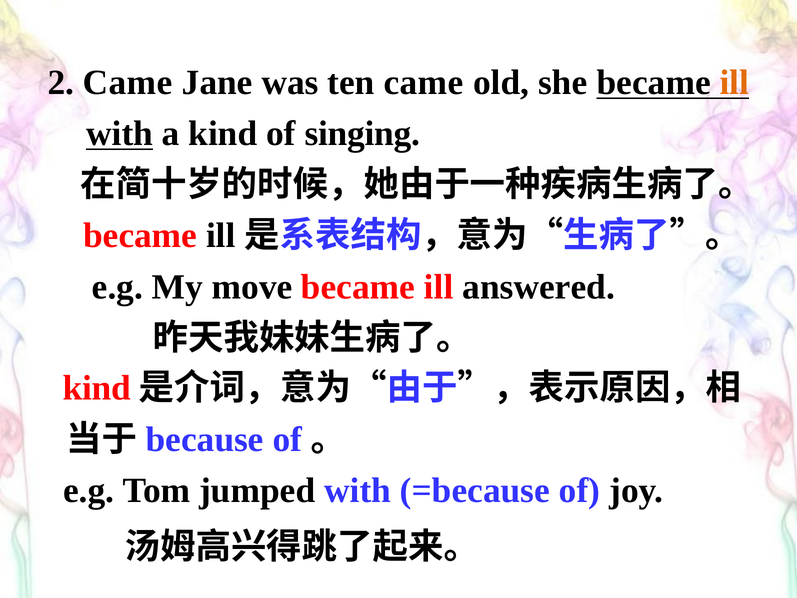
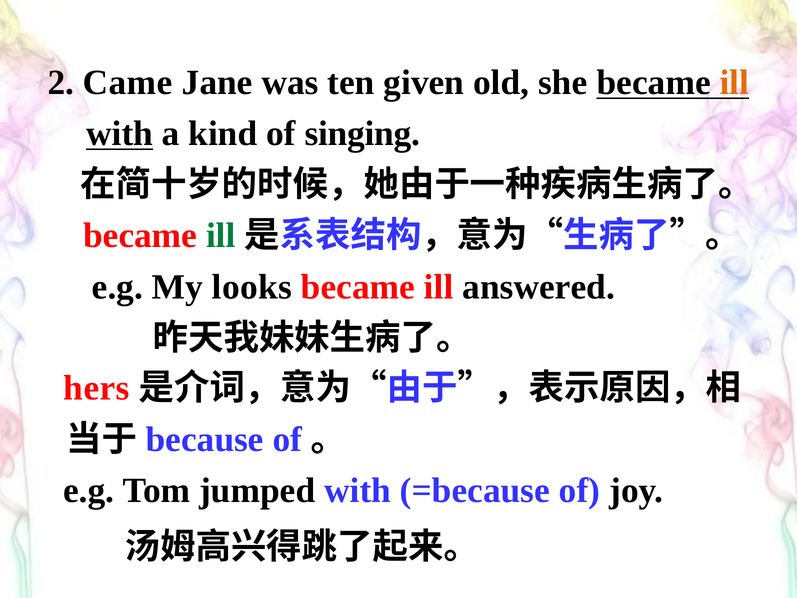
ten came: came -> given (424, 83)
ill colour: black -> green (221, 236)
move: move -> looks (252, 287)
kind: kind -> hers (96, 388)
